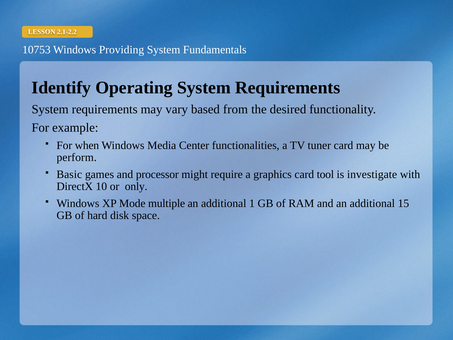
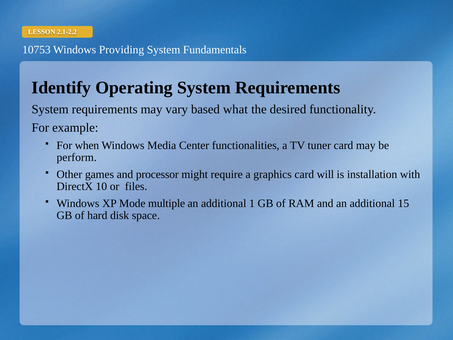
from: from -> what (235, 109)
Basic: Basic -> Other (69, 174)
tool: tool -> will (325, 174)
investigate: investigate -> installation (372, 174)
only: only -> files (136, 186)
